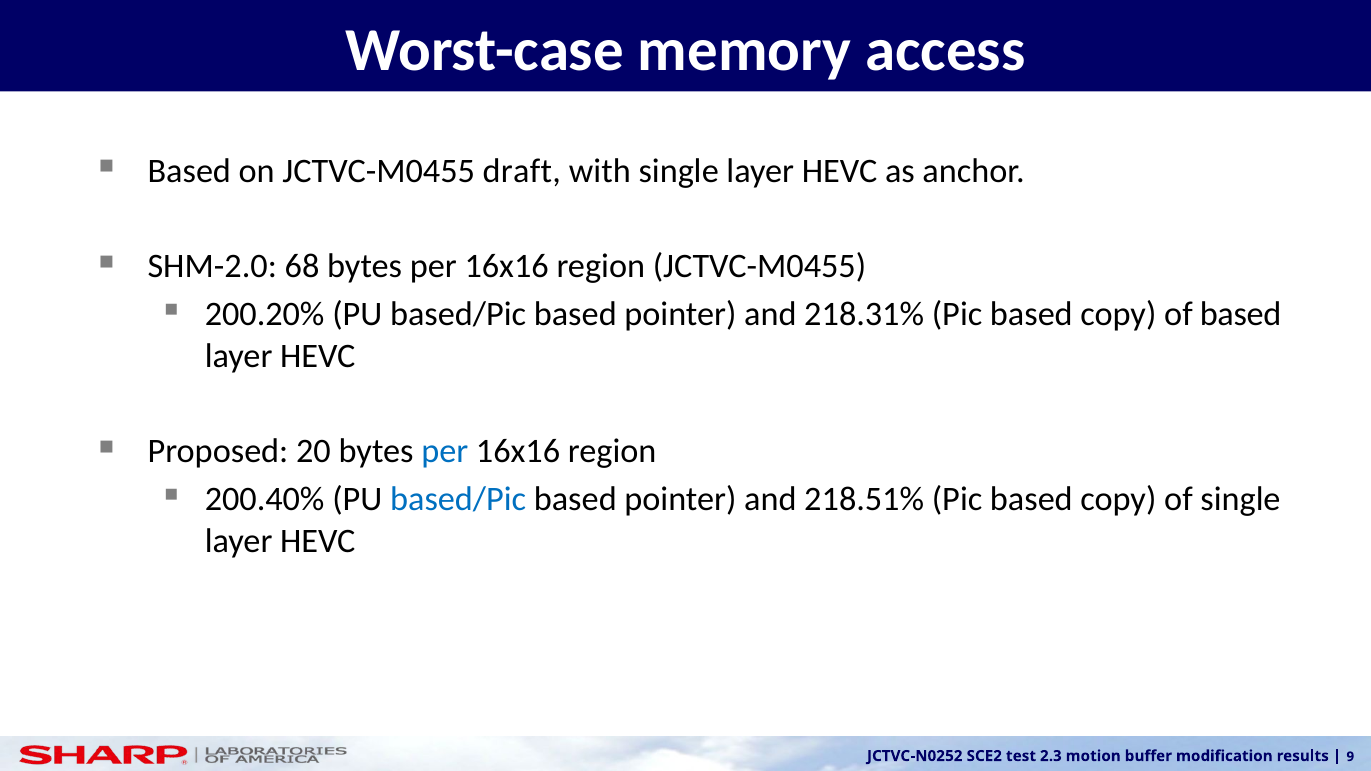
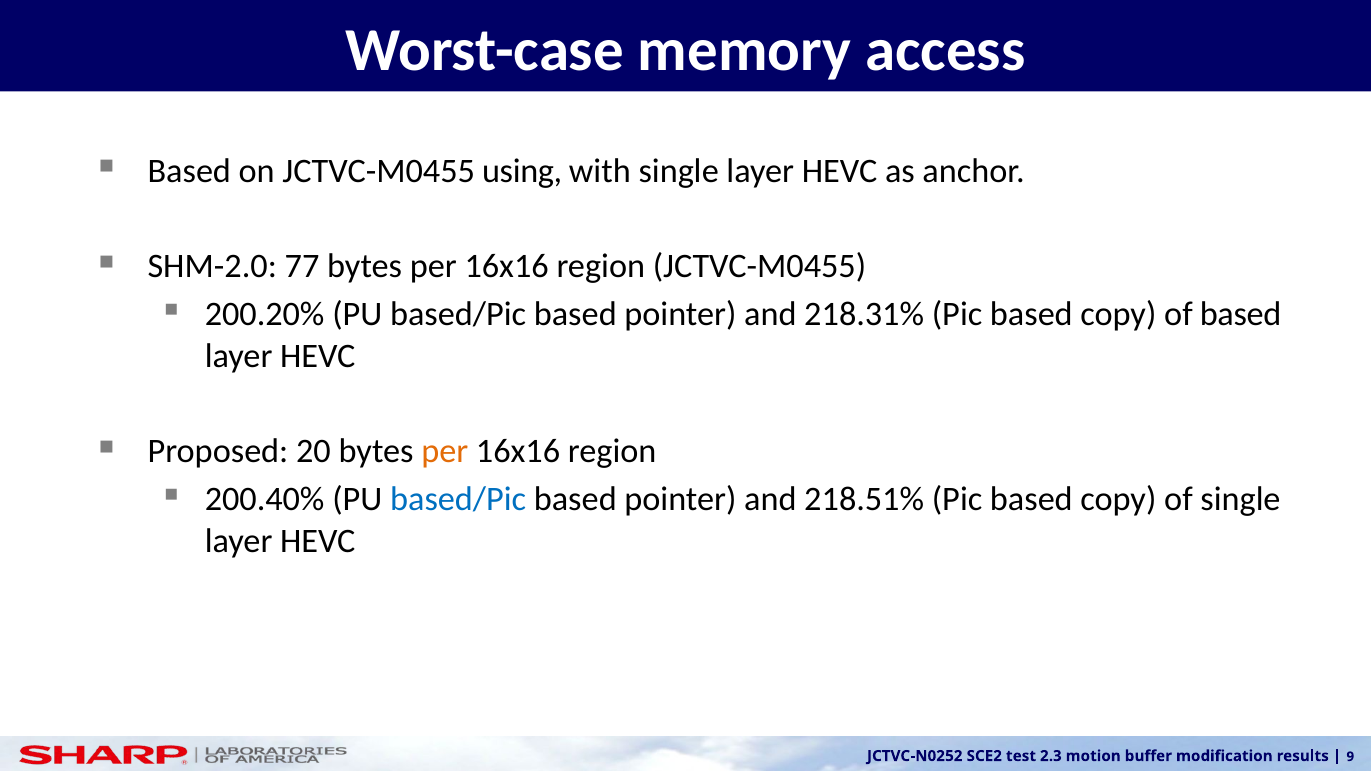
draft: draft -> using (522, 171)
68: 68 -> 77 (302, 267)
per colour: blue -> orange (445, 452)
